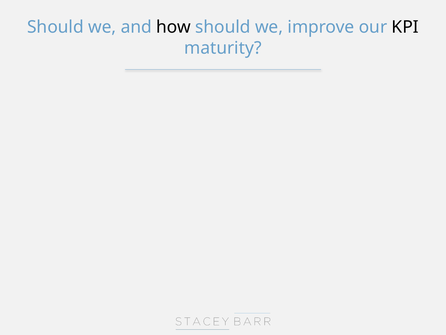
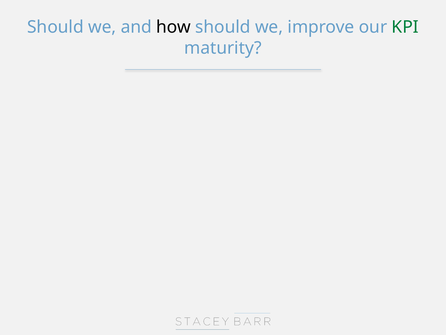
KPI colour: black -> green (405, 27)
